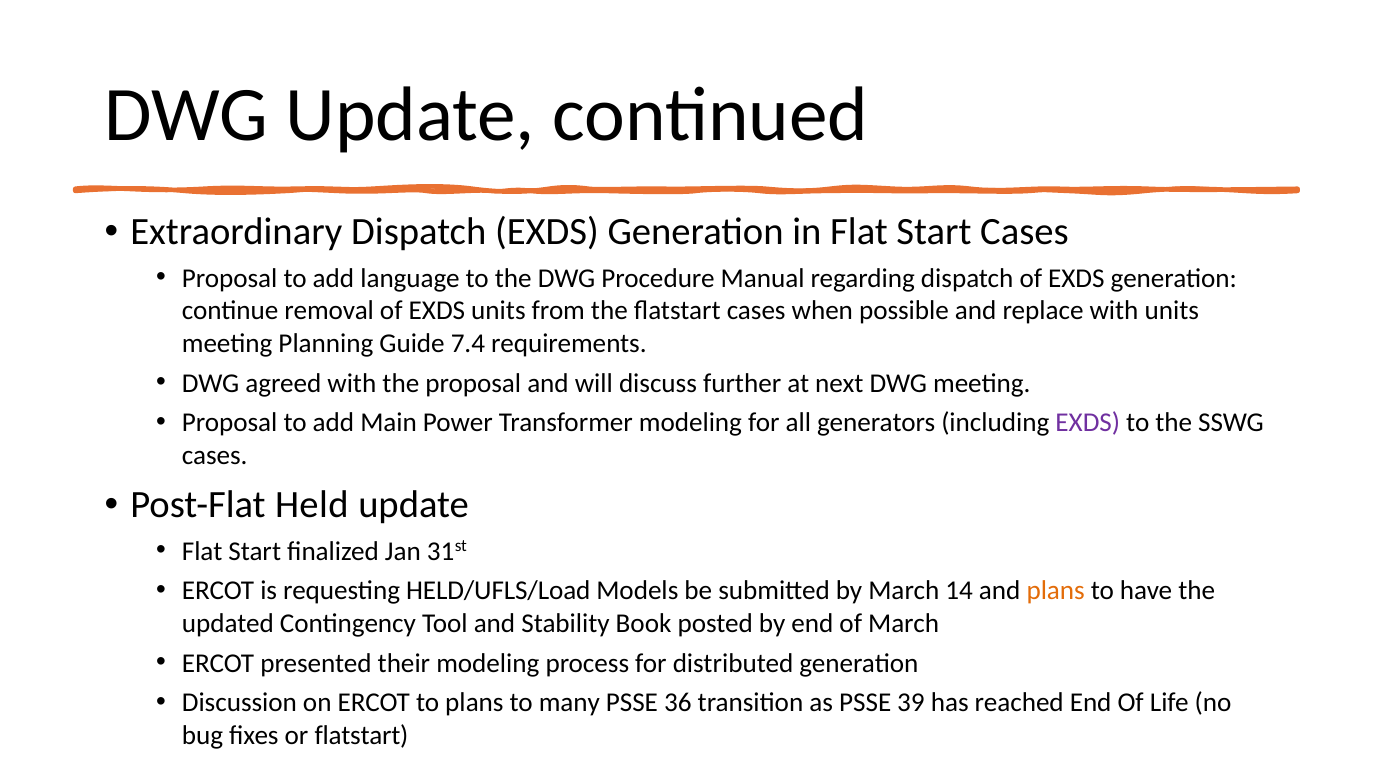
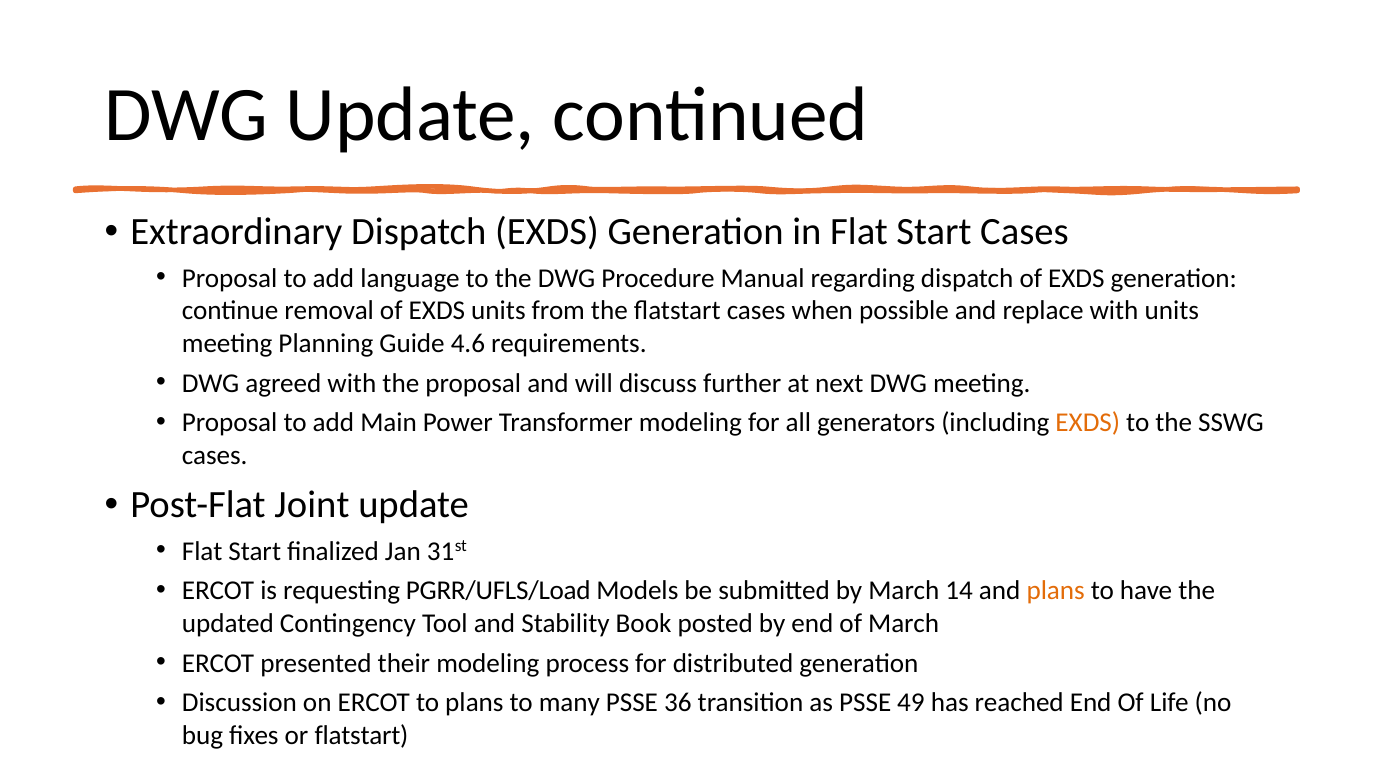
7.4: 7.4 -> 4.6 (468, 344)
EXDS colour: purple -> orange (1088, 423)
Held: Held -> Joint (312, 505)
HELD/UFLS/Load: HELD/UFLS/Load -> PGRR/UFLS/Load (498, 591)
39: 39 -> 49 (911, 703)
